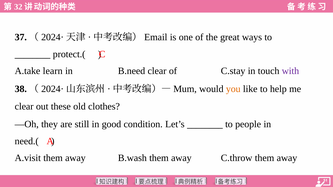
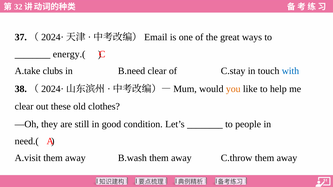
protect.(: protect.( -> energy.( (69, 54)
learn: learn -> clubs (53, 71)
with colour: purple -> blue (290, 71)
